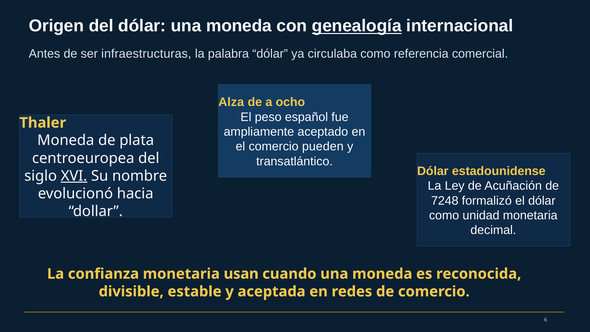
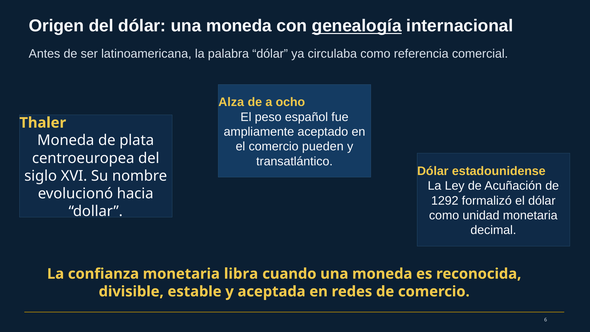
infraestructuras: infraestructuras -> latinoamericana (146, 54)
XVI underline: present -> none (74, 176)
7248: 7248 -> 1292 (445, 201)
usan: usan -> libra (241, 274)
